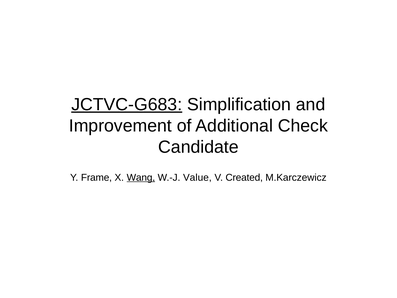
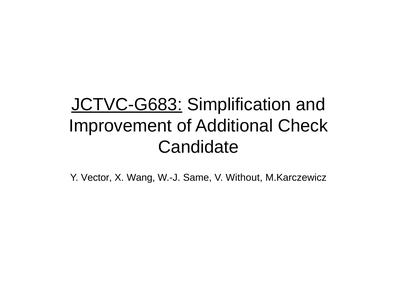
Frame: Frame -> Vector (96, 177)
Wang underline: present -> none (141, 177)
Value: Value -> Same (197, 177)
Created: Created -> Without (244, 177)
